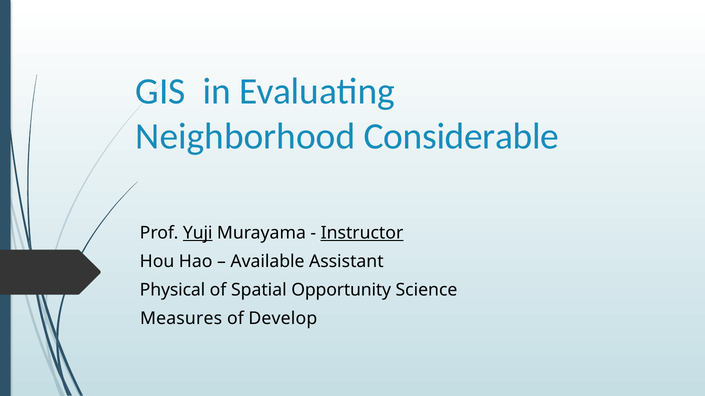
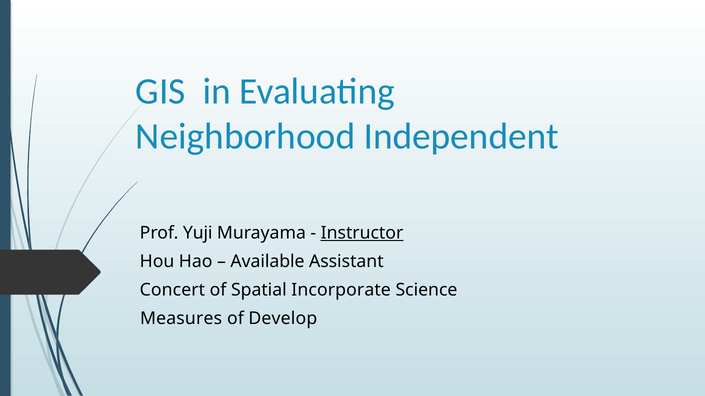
Considerable: Considerable -> Independent (461, 136)
Yuji underline: present -> none (198, 233)
Physical: Physical -> Concert (172, 290)
Opportunity: Opportunity -> Incorporate (341, 290)
